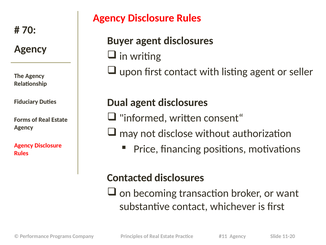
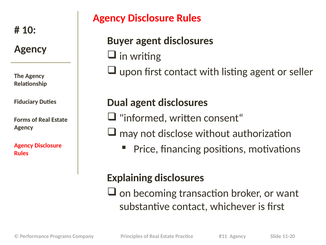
70: 70 -> 10 (29, 30)
Contacted: Contacted -> Explaining (130, 177)
